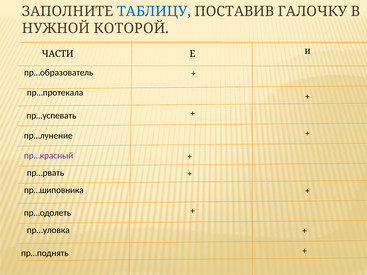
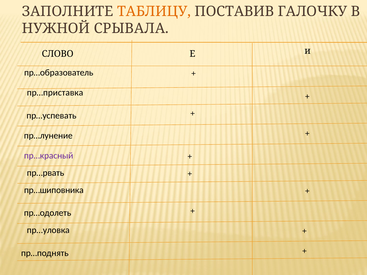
ТАБЛИЦУ colour: blue -> orange (154, 11)
КОТОРОЙ: КОТОРОЙ -> СРЫВАЛА (131, 28)
ЧАСТИ: ЧАСТИ -> СЛОВО (58, 54)
пр…протекала: пр…протекала -> пр…приставка (55, 93)
